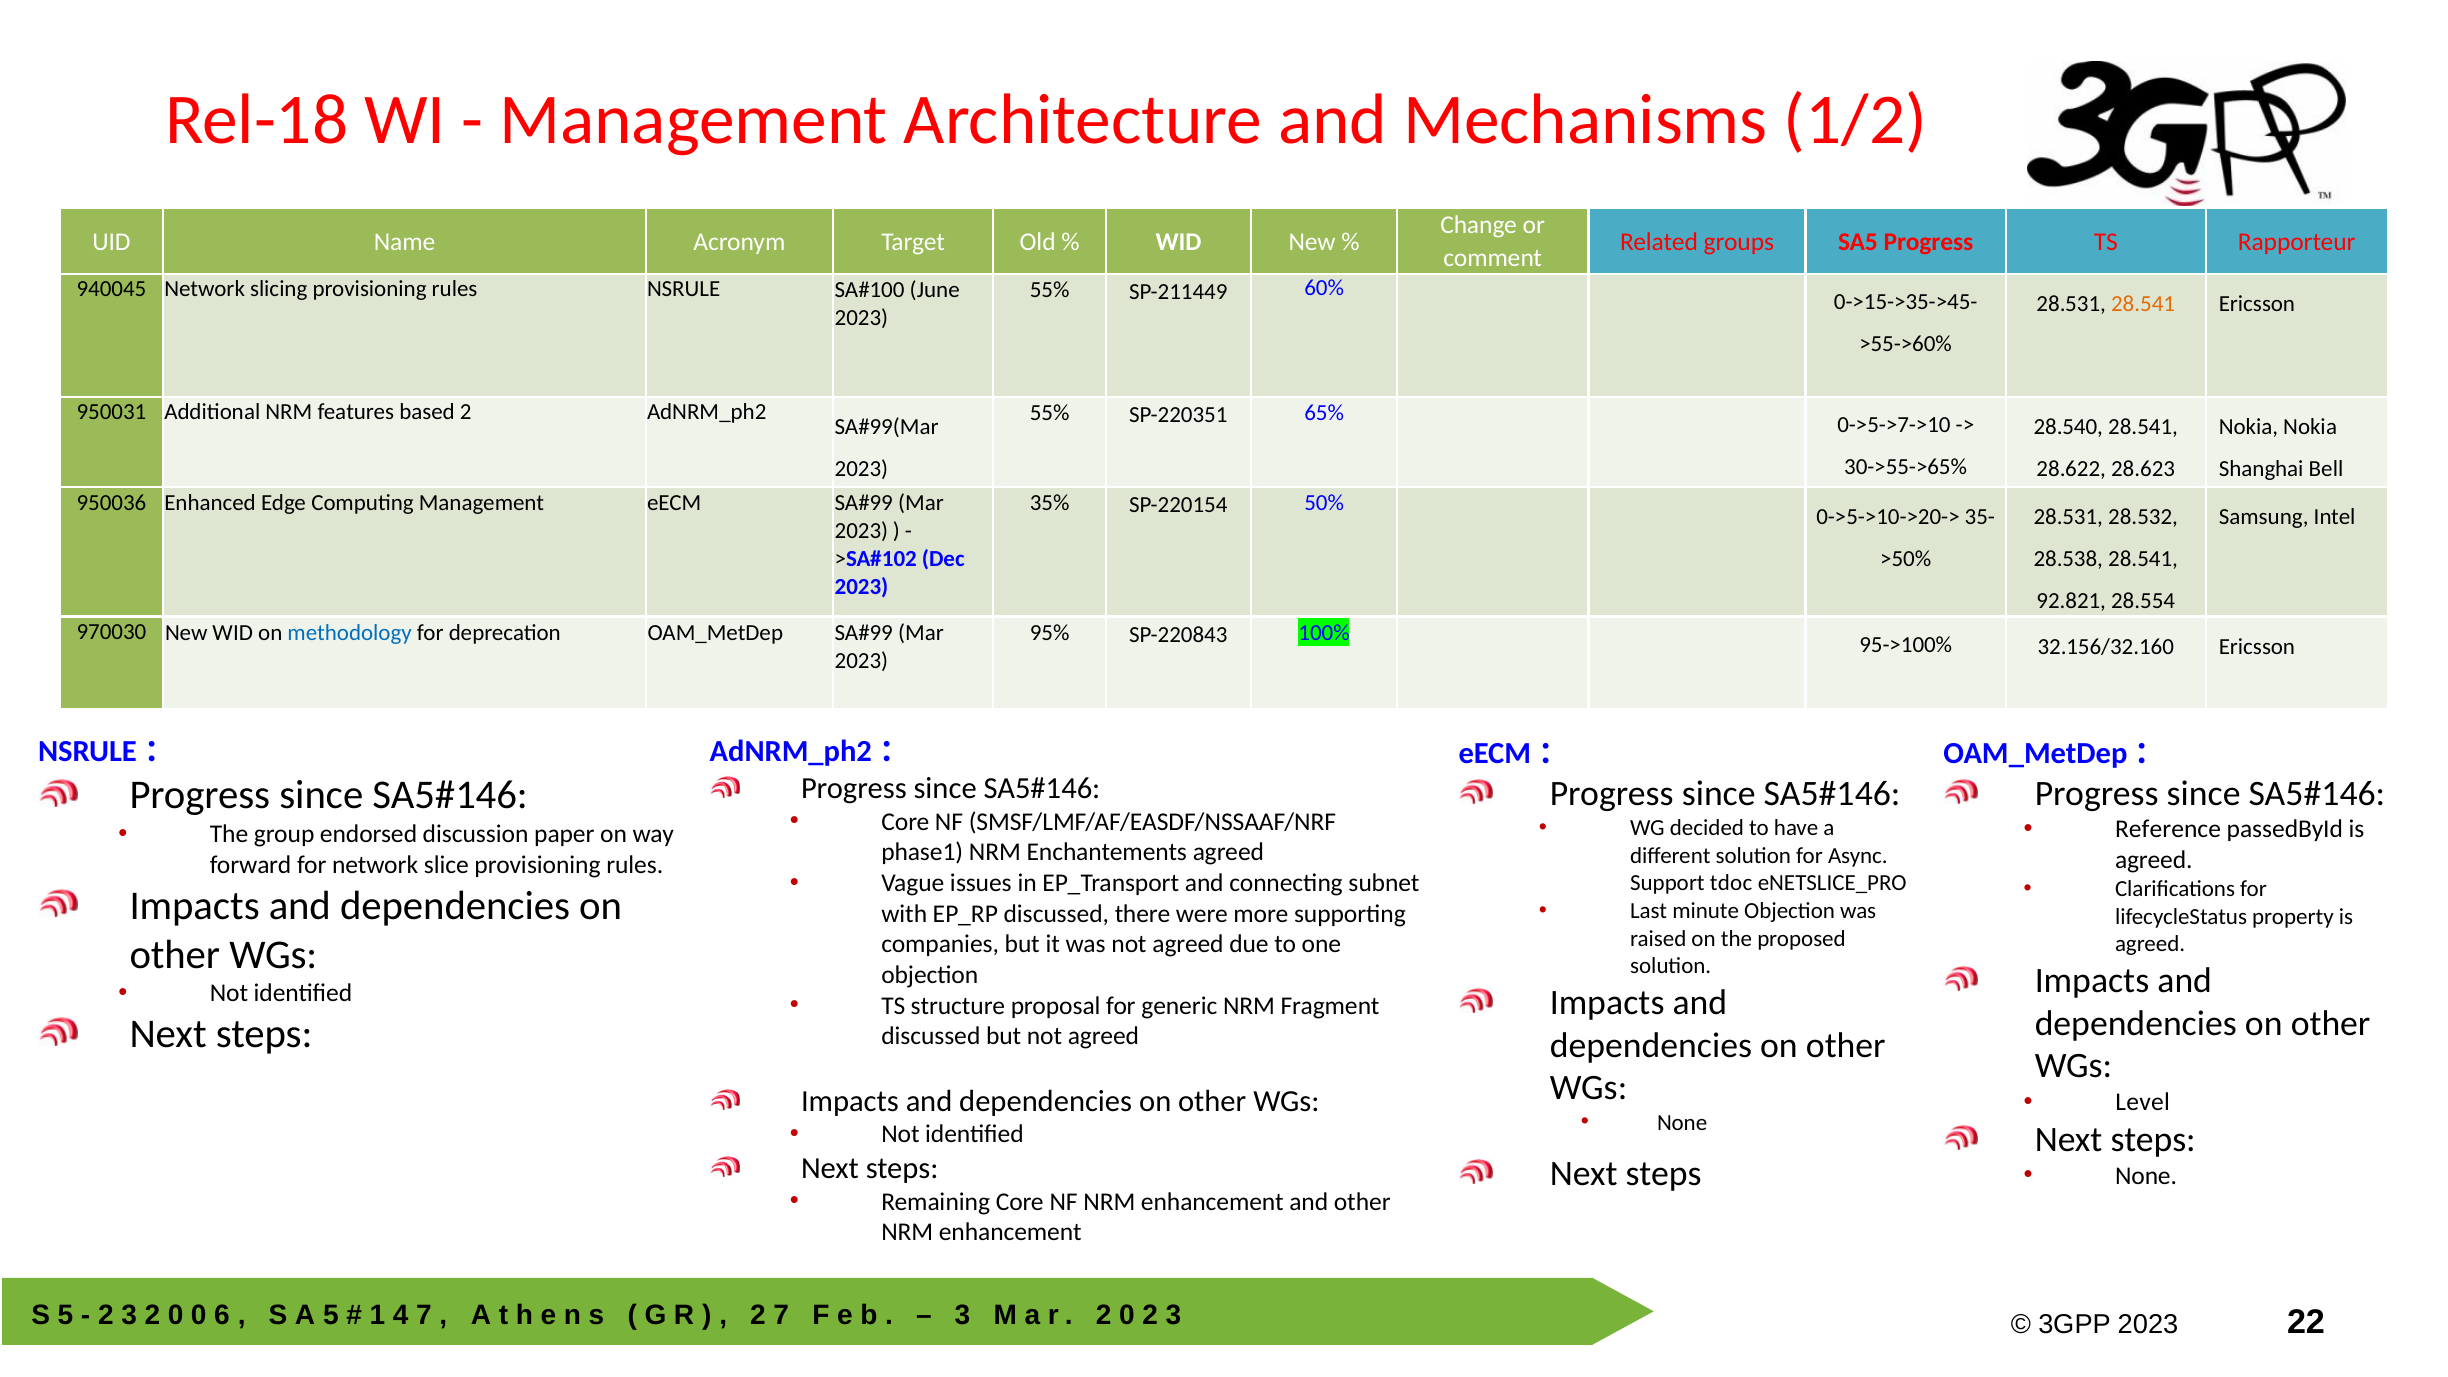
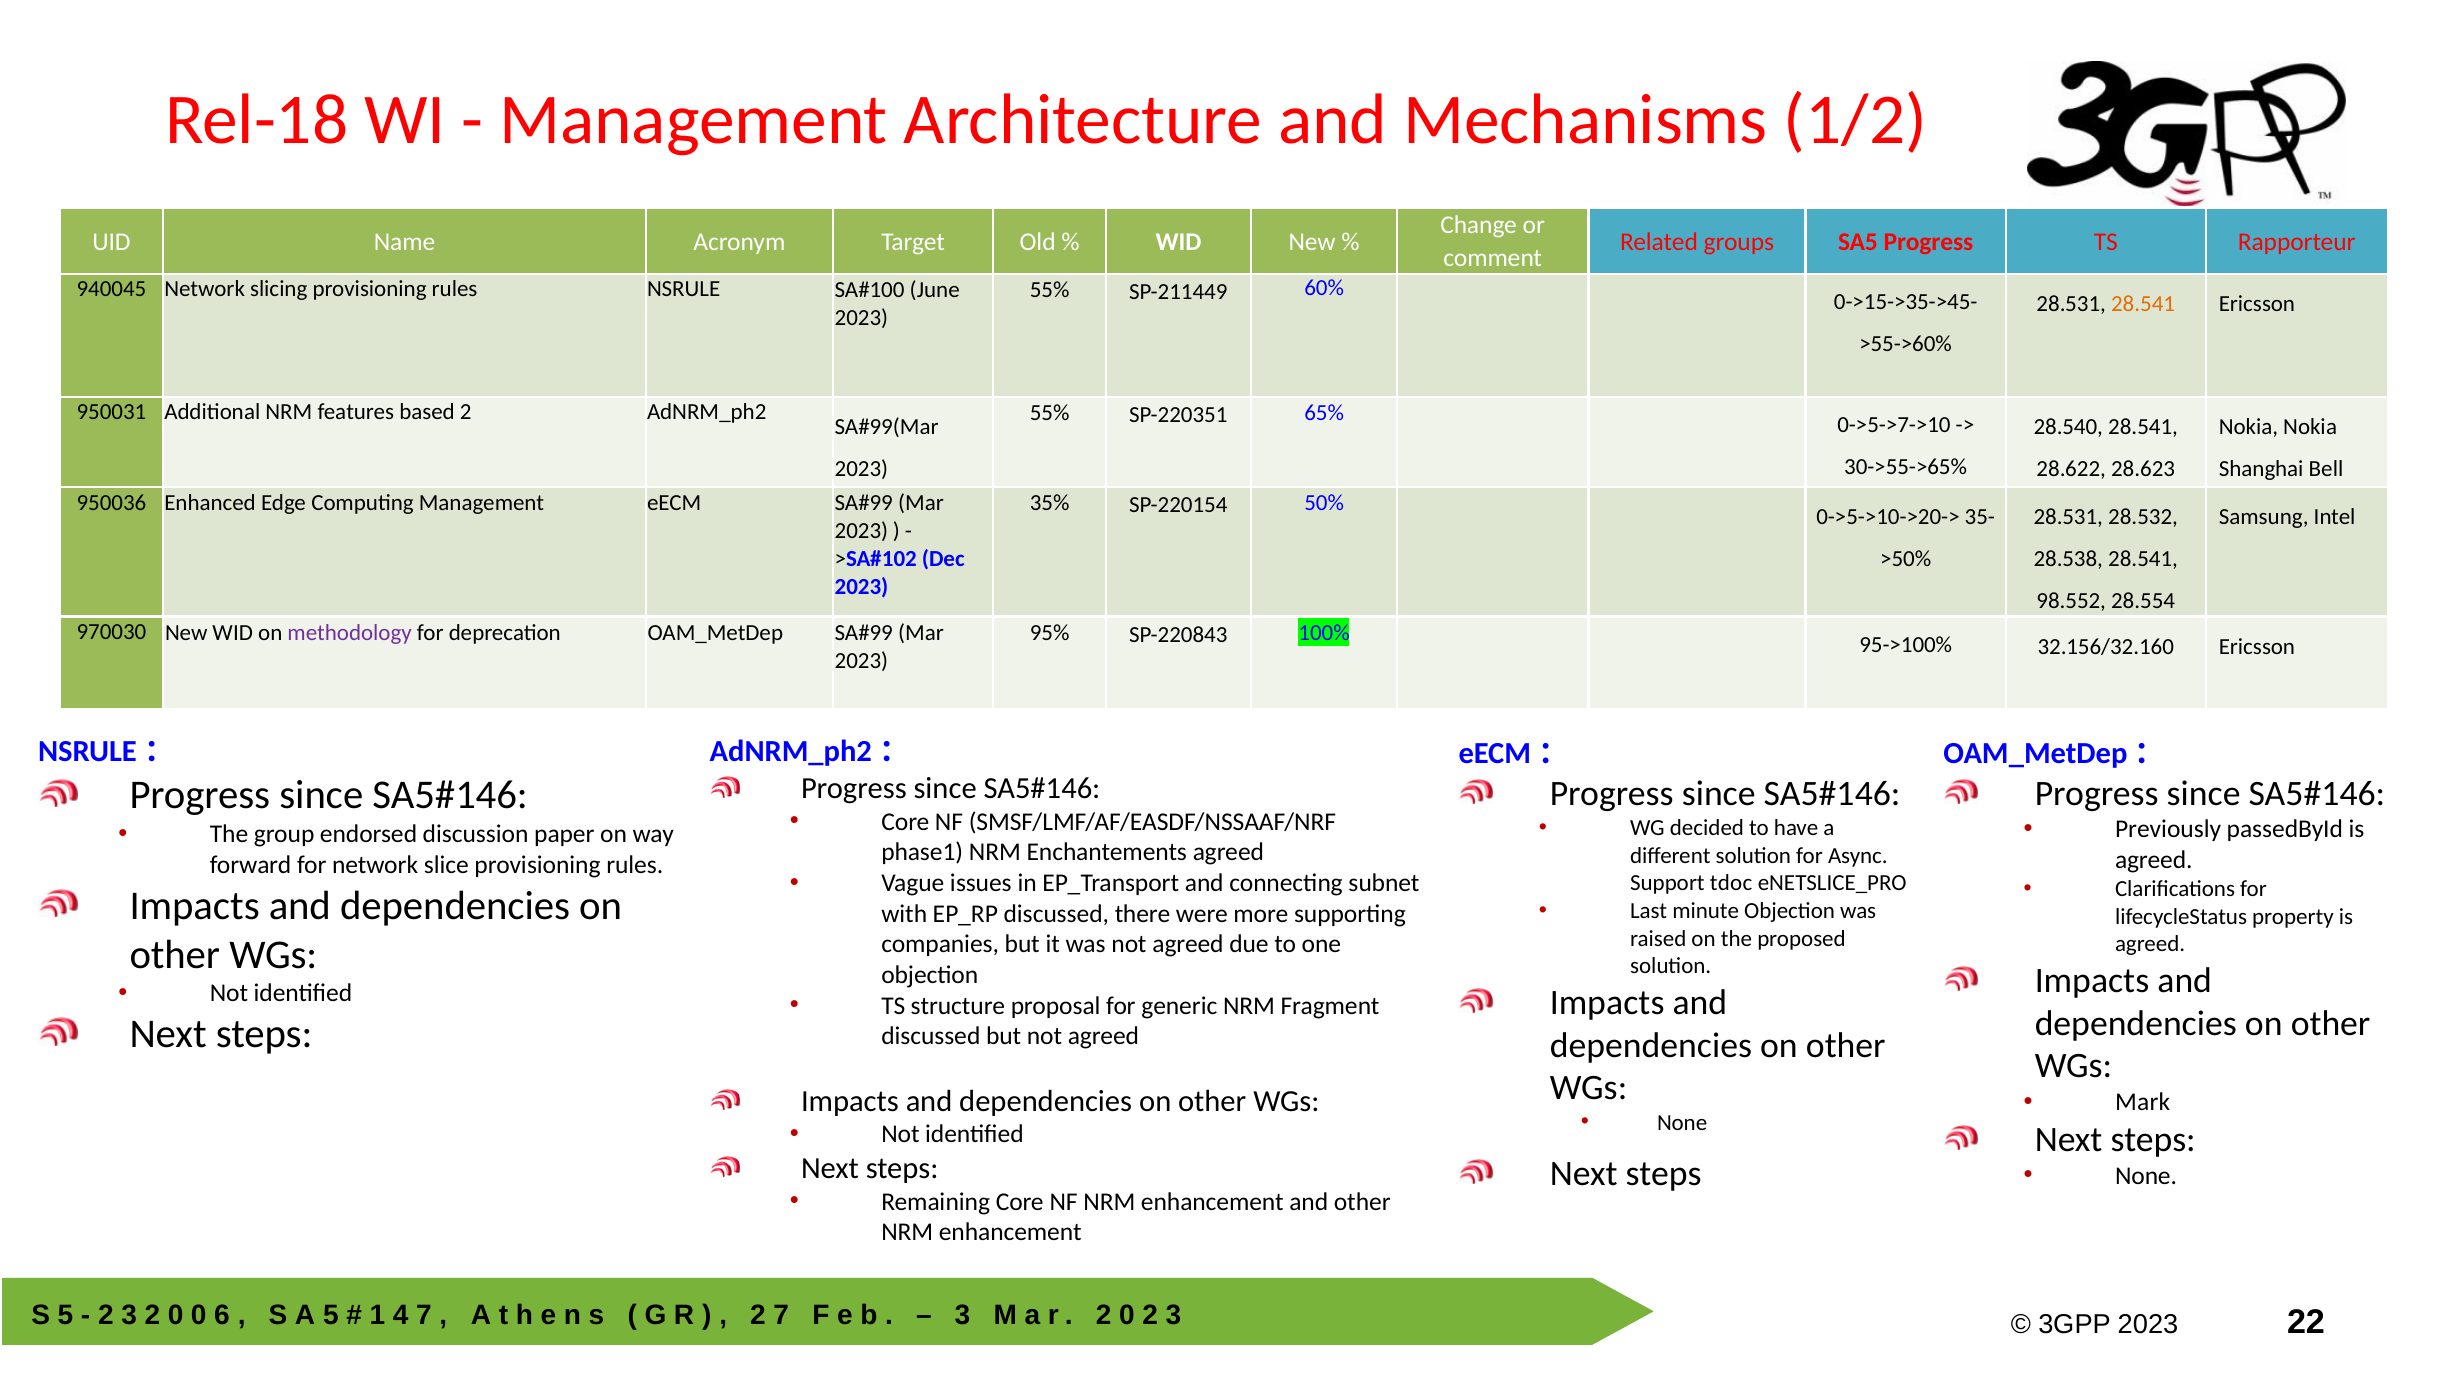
92.821: 92.821 -> 98.552 (2071, 601)
methodology colour: blue -> purple (350, 633)
Reference: Reference -> Previously (2168, 829)
Level: Level -> Mark (2143, 1102)
